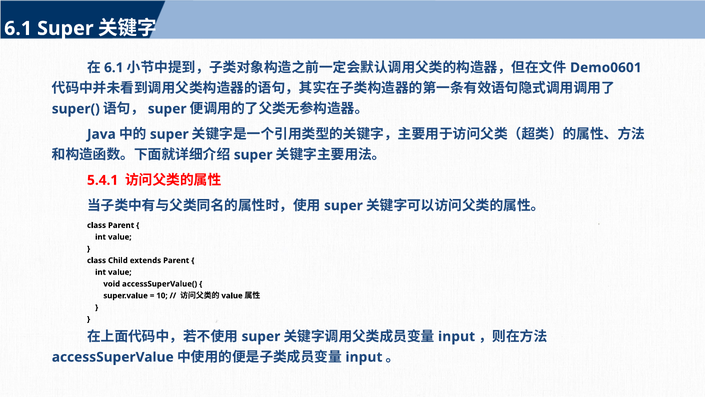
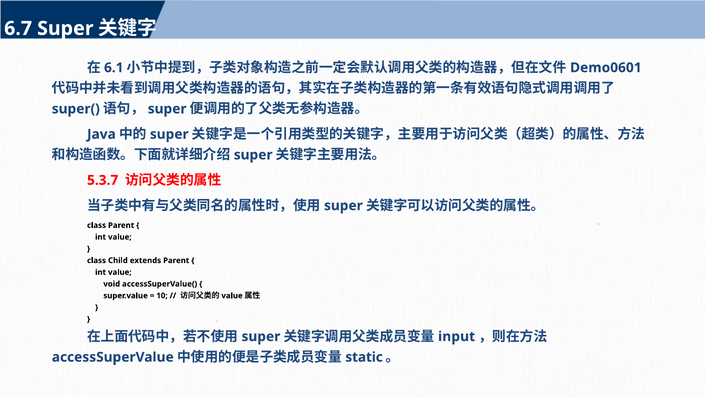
6.1: 6.1 -> 6.7 (18, 28)
5.4.1: 5.4.1 -> 5.3.7 (103, 180)
input: input -> static (364, 357)
